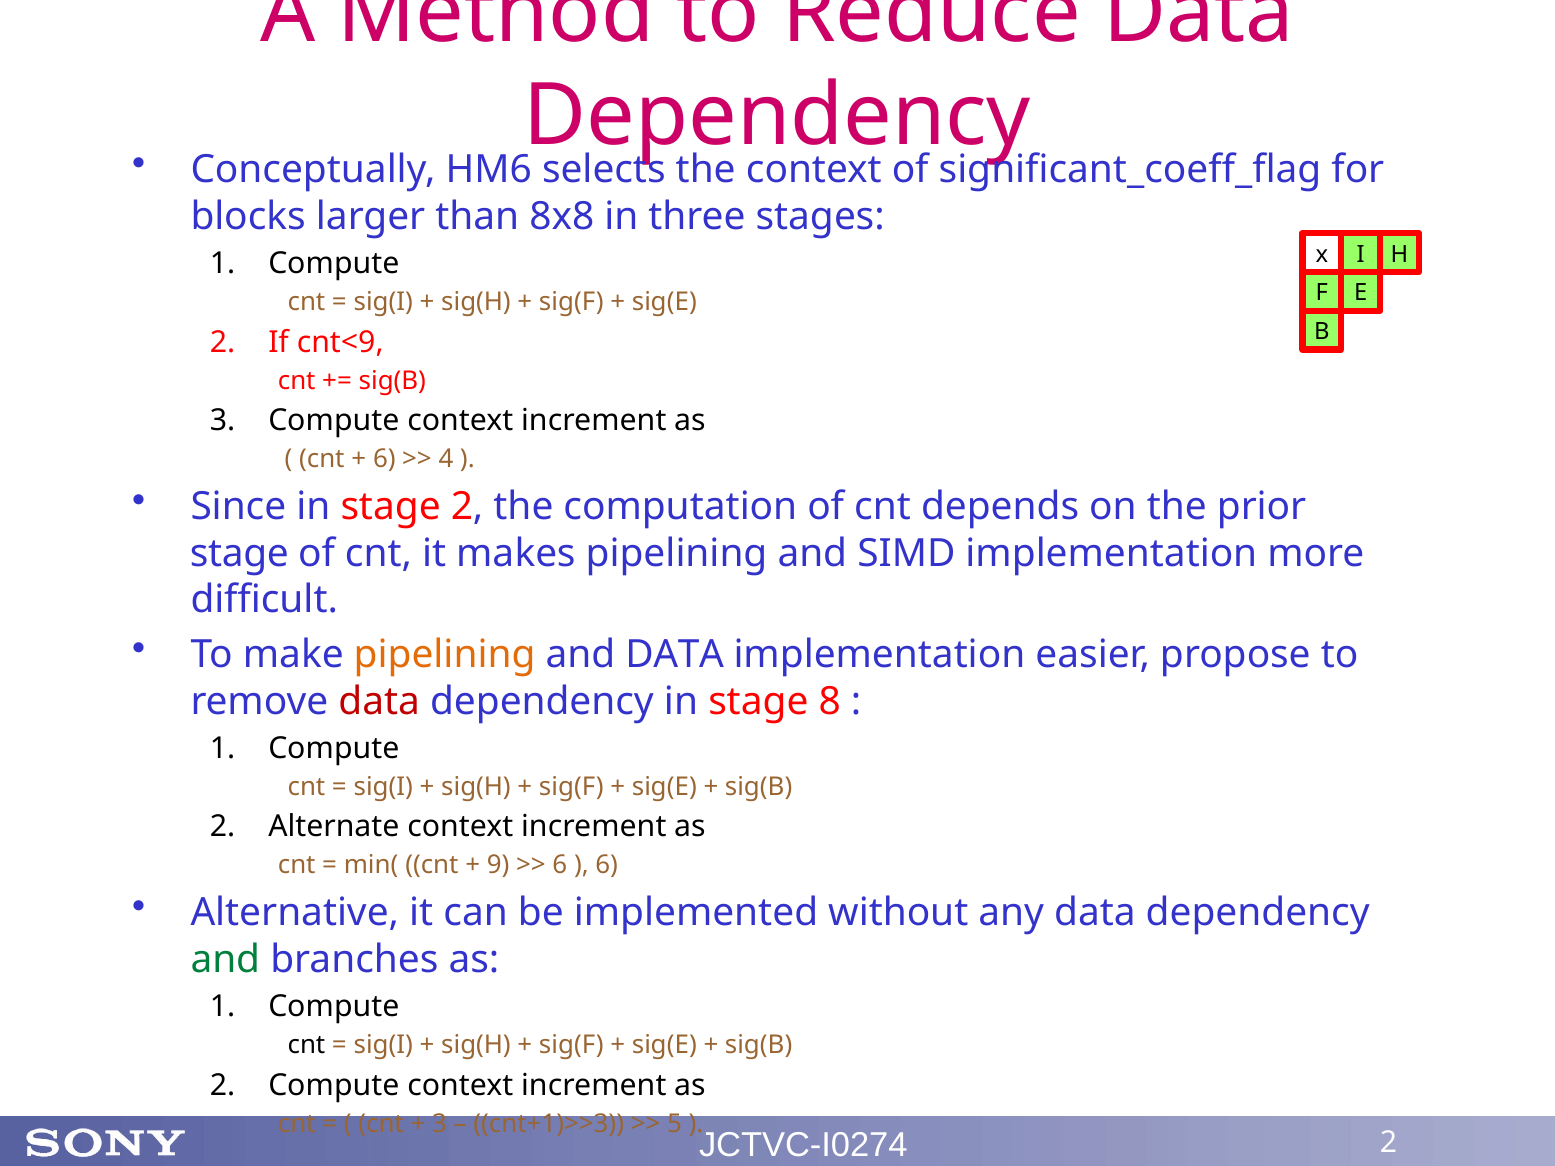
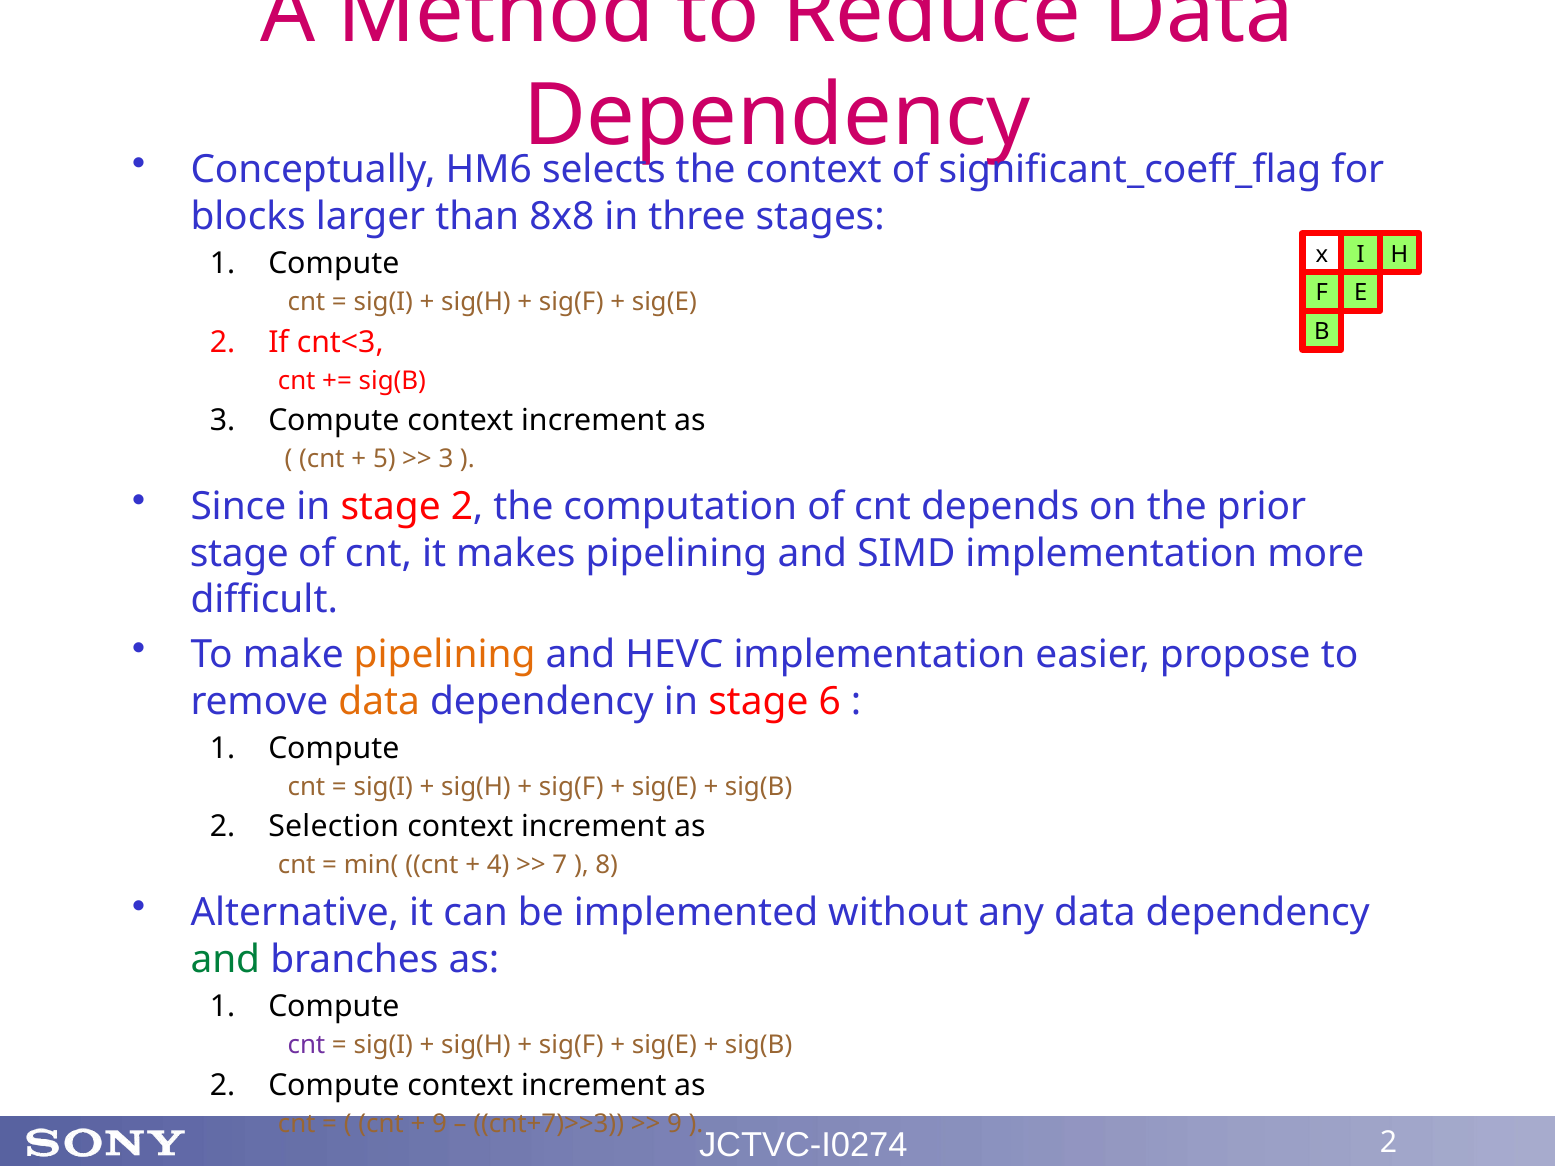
cnt<9: cnt<9 -> cnt<3 (340, 342)
6: 6 -> 5 (384, 459)
4: 4 -> 3 (446, 459)
and DATA: DATA -> HEVC (674, 655)
data colour: red -> orange (379, 701)
8: 8 -> 6 (830, 701)
Alternate: Alternate -> Selection (334, 827)
9: 9 -> 4 (498, 866)
6: 6 -> 7 (560, 866)
6: 6 -> 8 (607, 866)
cnt colour: black -> purple (306, 1045)
3: 3 -> 9 (440, 1124)
cnt+1)>>3: cnt+1)>>3 -> cnt+7)>>3 (549, 1124)
5: 5 -> 9 (674, 1124)
